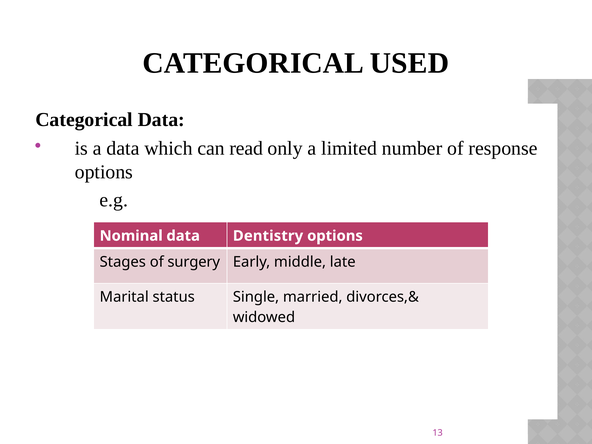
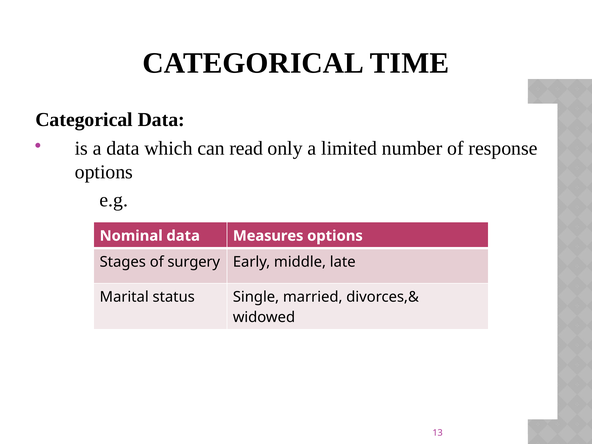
USED: USED -> TIME (409, 63)
Dentistry: Dentistry -> Measures (268, 236)
